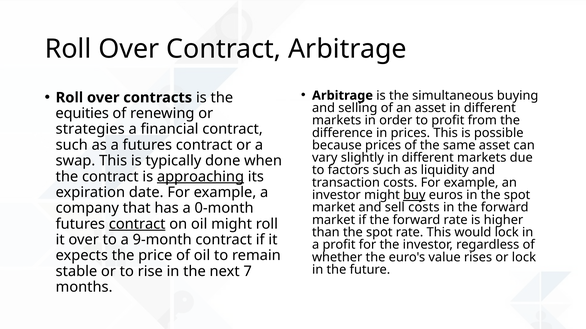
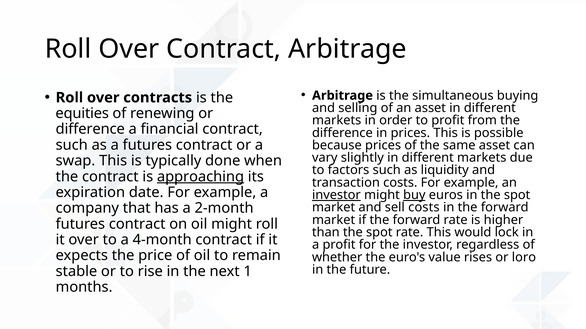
strategies: strategies -> difference (90, 129)
investor underline: none -> present (336, 195)
0-month: 0-month -> 2-month (224, 208)
contract underline: present -> none (137, 224)
9-month: 9-month -> 4-month (162, 240)
or lock: lock -> loro (524, 258)
7: 7 -> 1 (248, 272)
